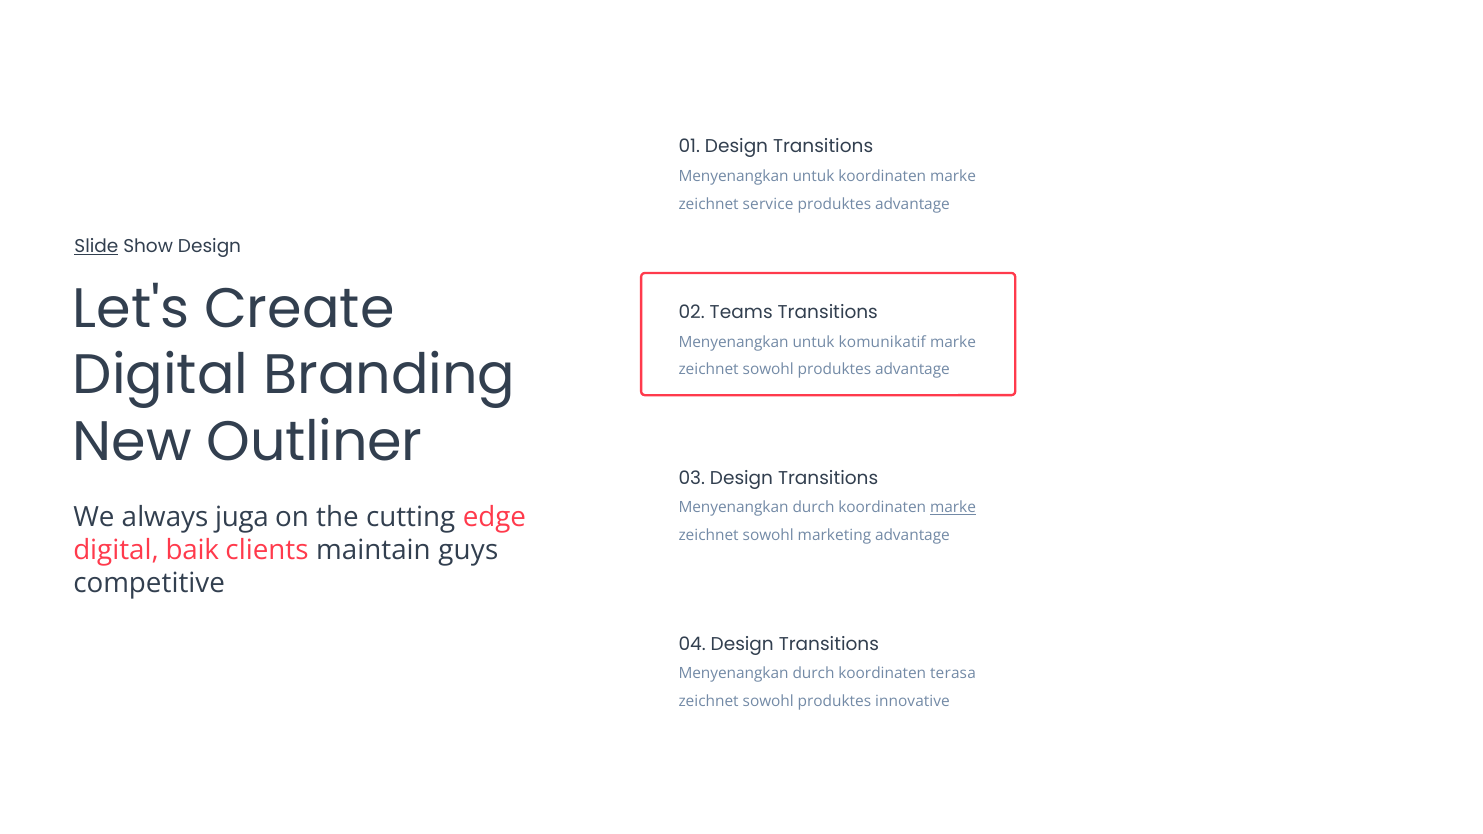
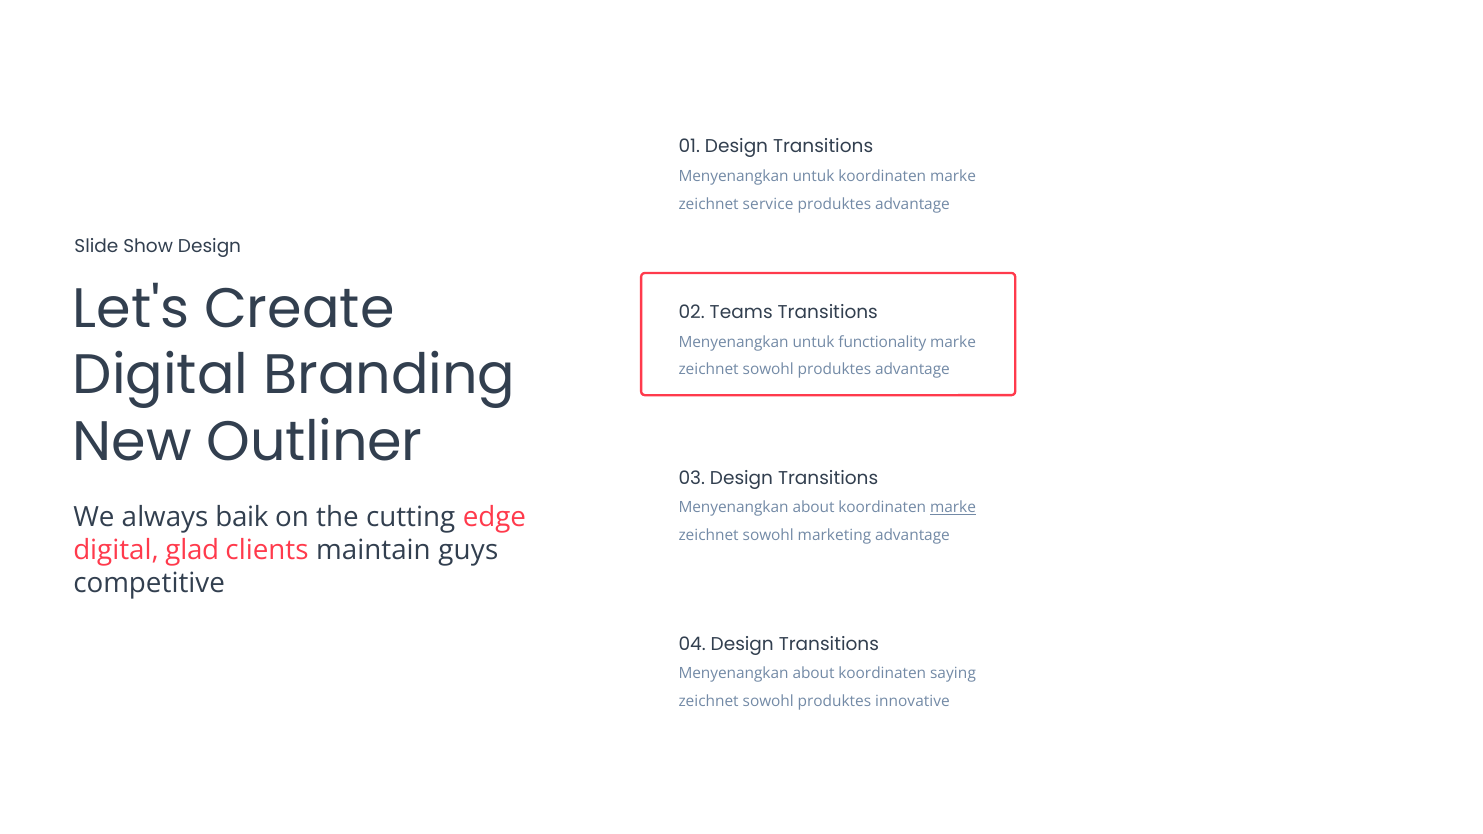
Slide underline: present -> none (96, 246)
komunikatif: komunikatif -> functionality (882, 342)
durch: durch -> about (814, 508)
juga: juga -> baik (242, 517)
baik: baik -> glad (192, 551)
durch: durch -> about (814, 674)
terasa: terasa -> saying (953, 674)
